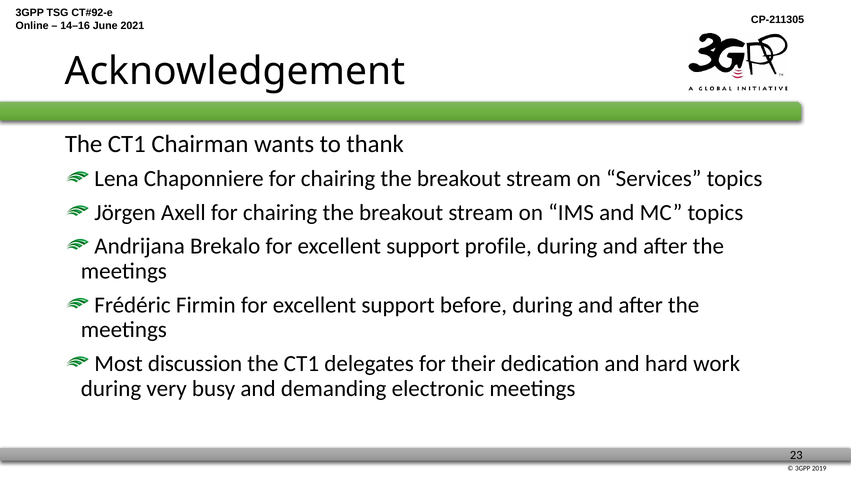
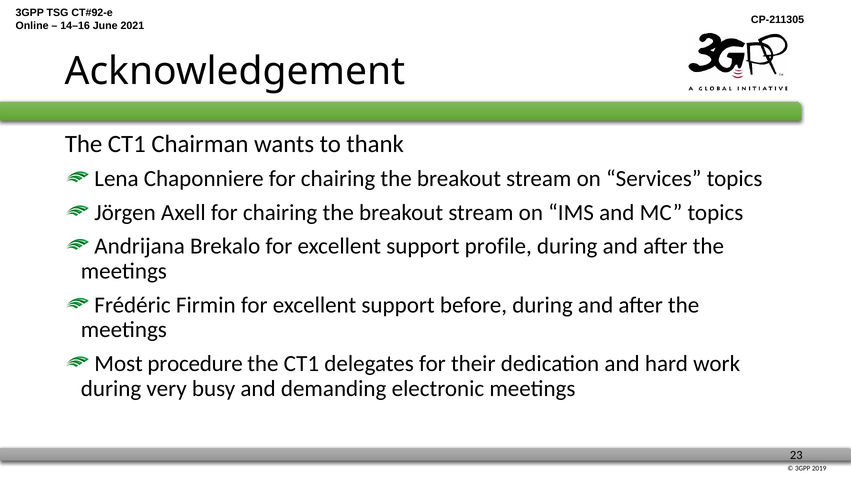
discussion: discussion -> procedure (195, 363)
